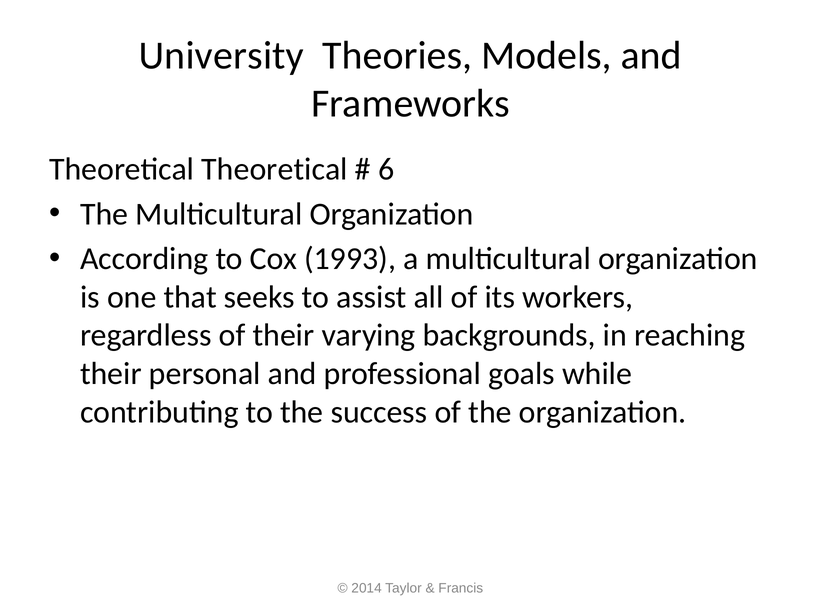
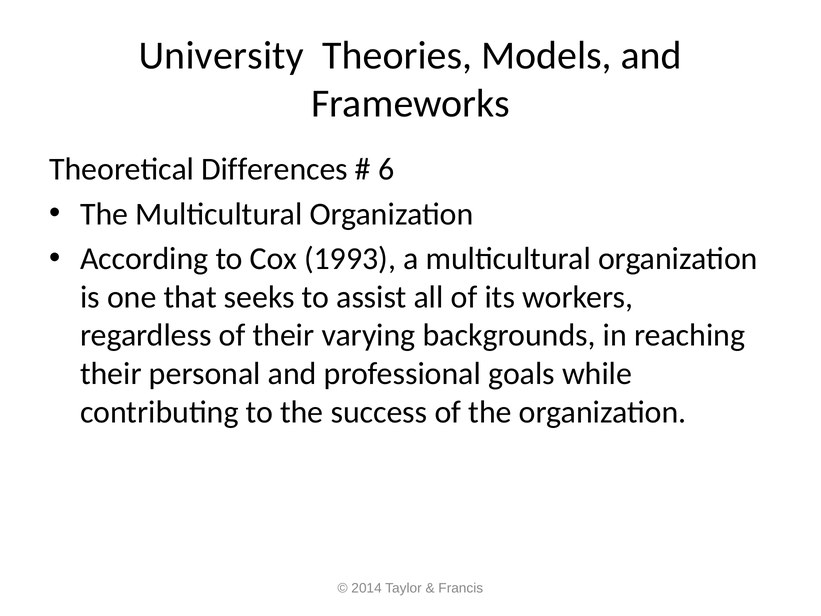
Theoretical Theoretical: Theoretical -> Differences (275, 169)
